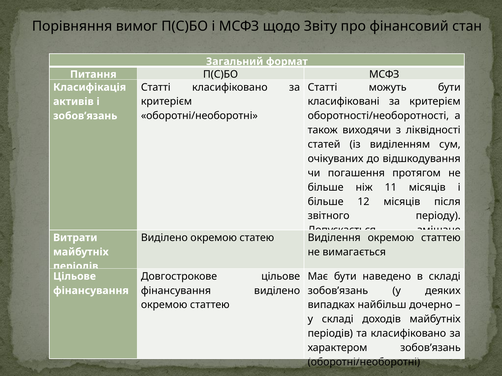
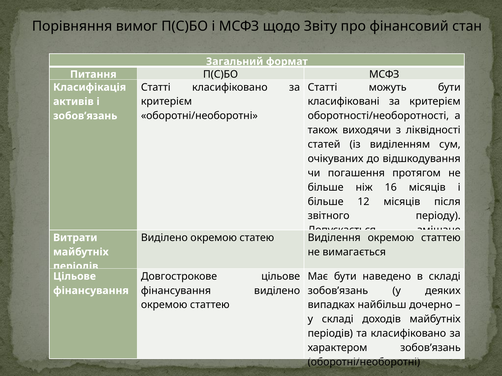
11: 11 -> 16 (391, 188)
